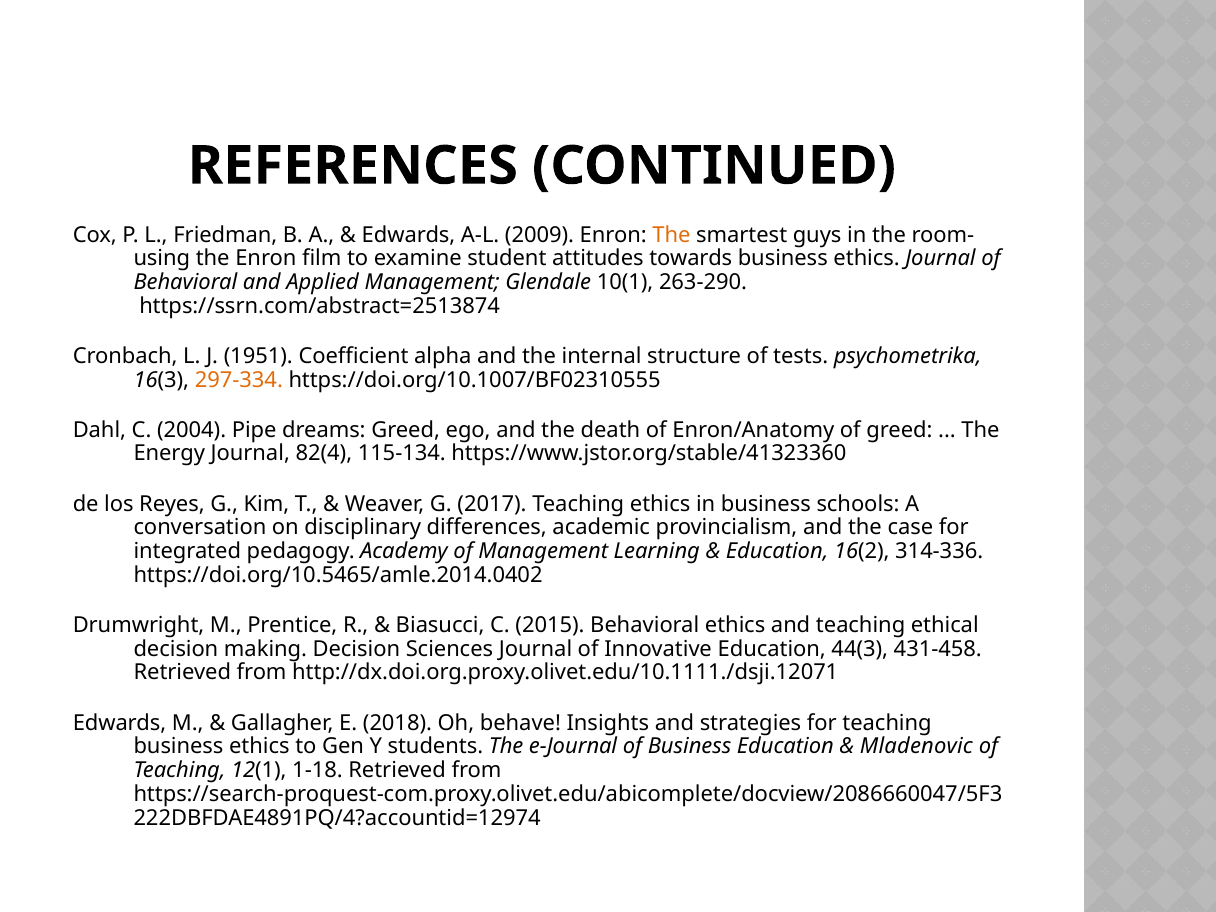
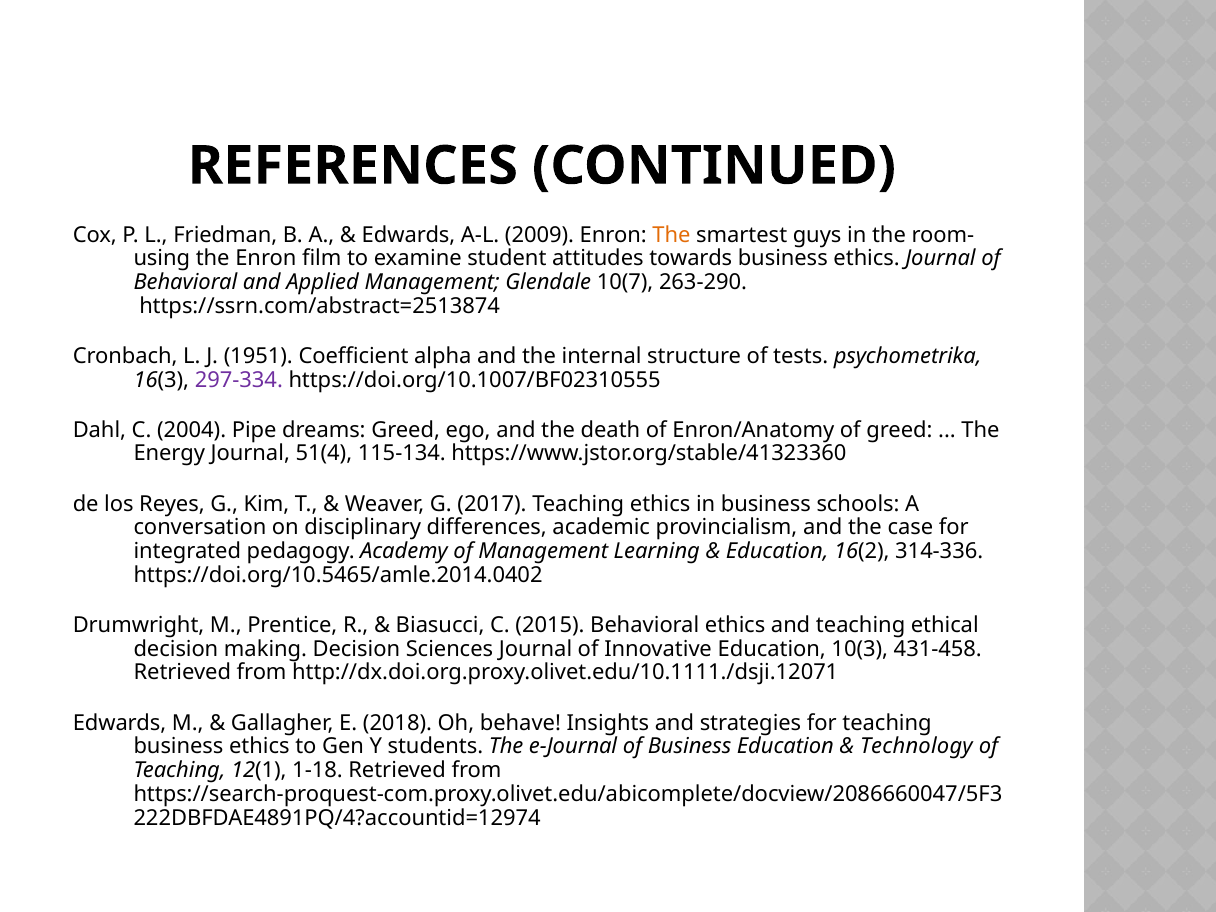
10(1: 10(1 -> 10(7 (625, 282)
297-334 colour: orange -> purple (239, 380)
82(4: 82(4 -> 51(4 (324, 454)
44(3: 44(3 -> 10(3 (860, 649)
Mladenovic: Mladenovic -> Technology (916, 747)
